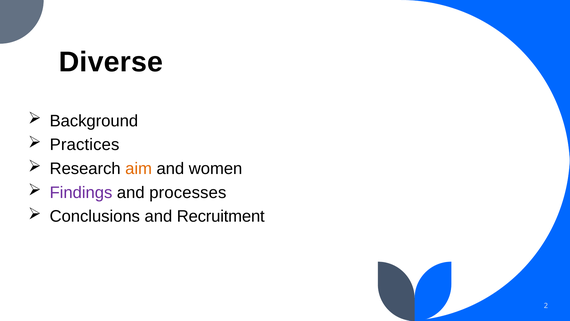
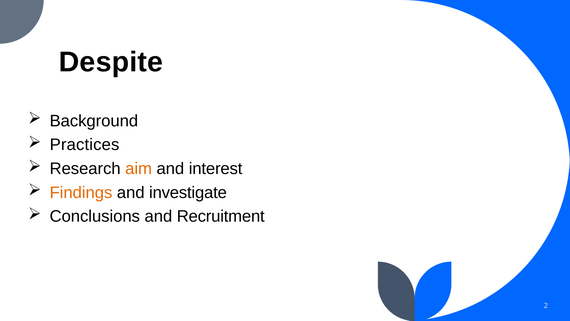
Diverse: Diverse -> Despite (111, 62)
women: women -> interest (216, 168)
Findings colour: purple -> orange (81, 192)
processes: processes -> investigate (188, 192)
